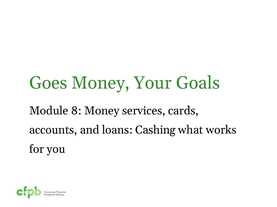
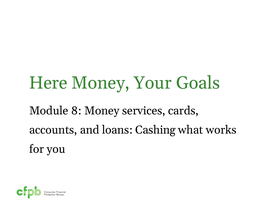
Goes: Goes -> Here (48, 83)
